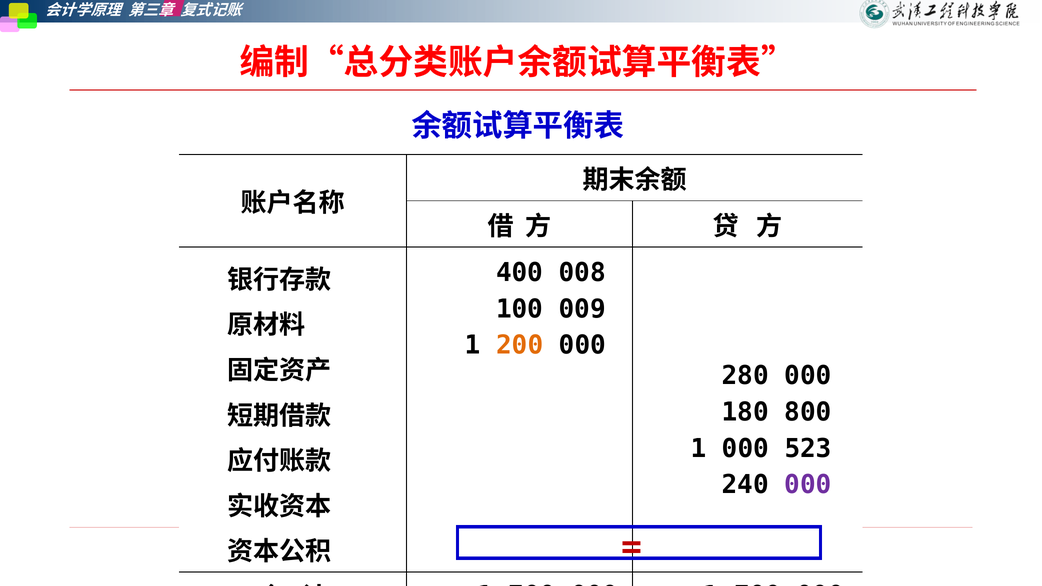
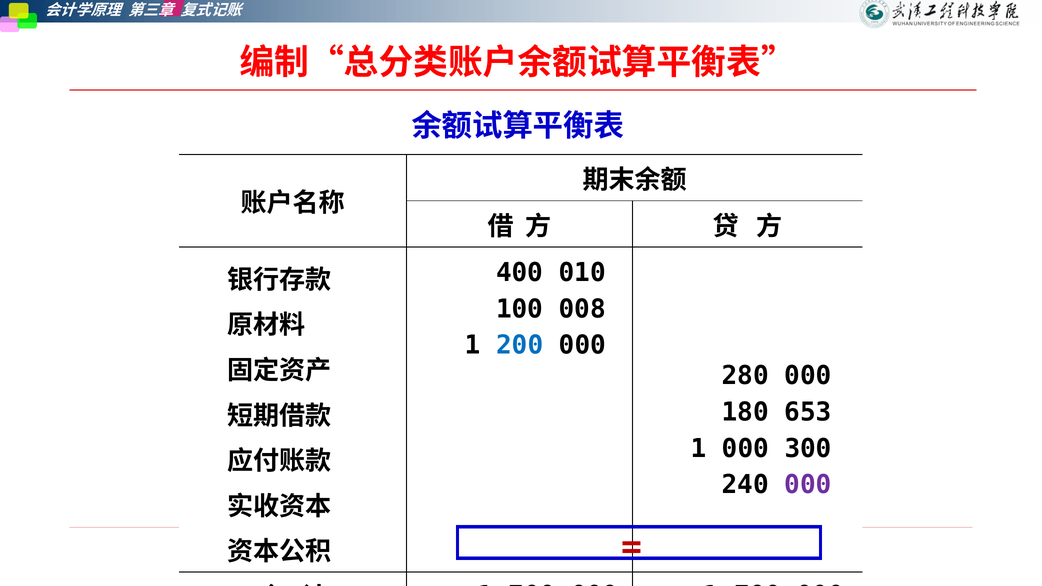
008: 008 -> 010 (582, 273)
009: 009 -> 008 (582, 309)
200 colour: orange -> blue (520, 345)
800: 800 -> 653 (808, 412)
523: 523 -> 300 (808, 449)
